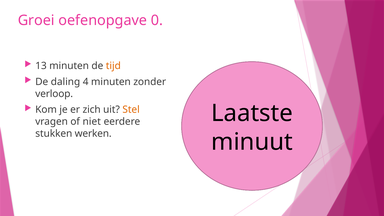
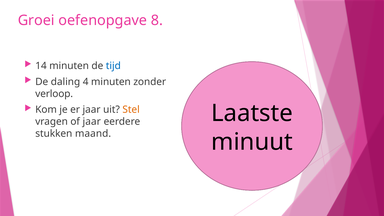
0: 0 -> 8 (157, 20)
13: 13 -> 14 (41, 66)
tijd colour: orange -> blue (113, 66)
er zich: zich -> jaar (92, 110)
of niet: niet -> jaar (92, 122)
werken: werken -> maand (93, 134)
